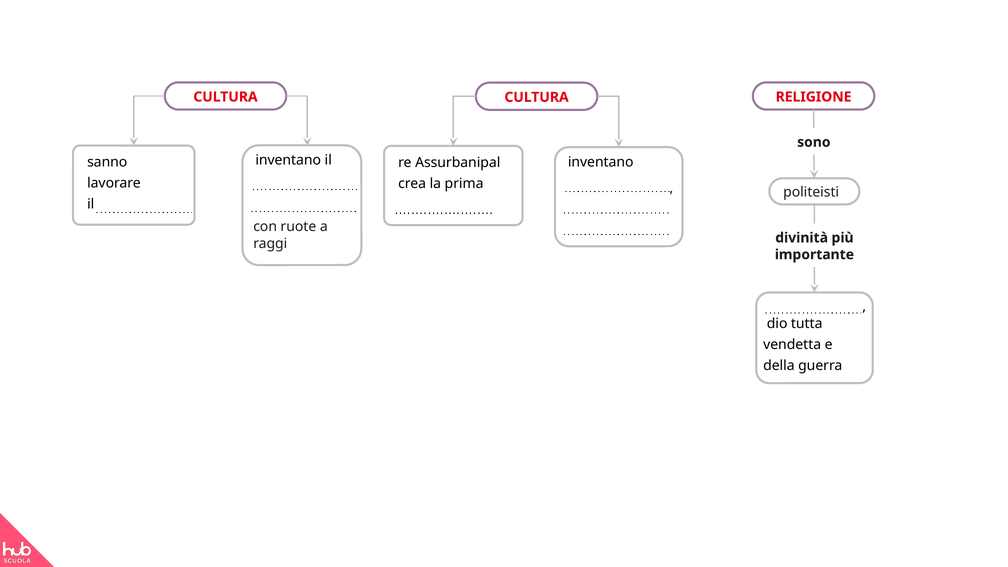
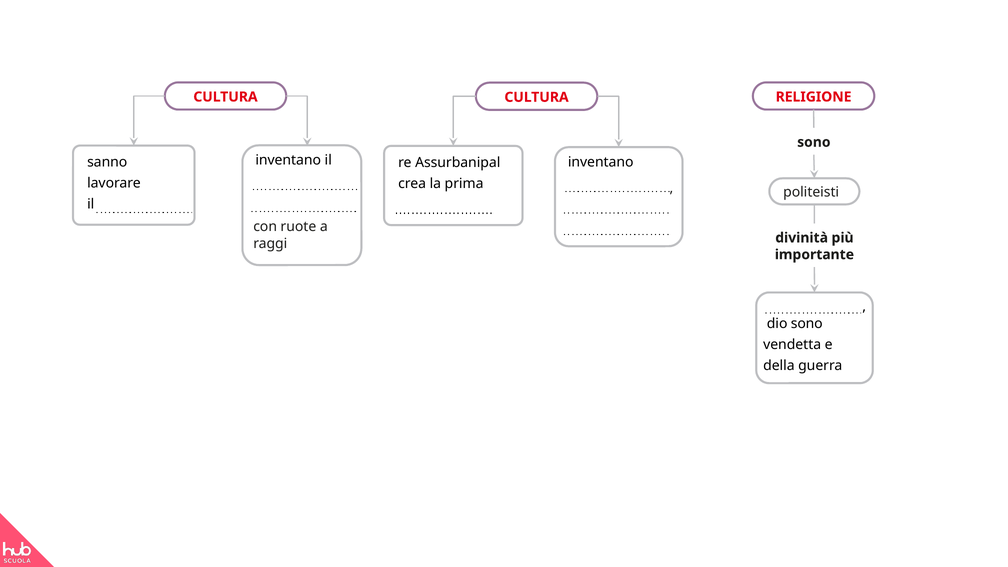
dio tutta: tutta -> sono (807, 324)
